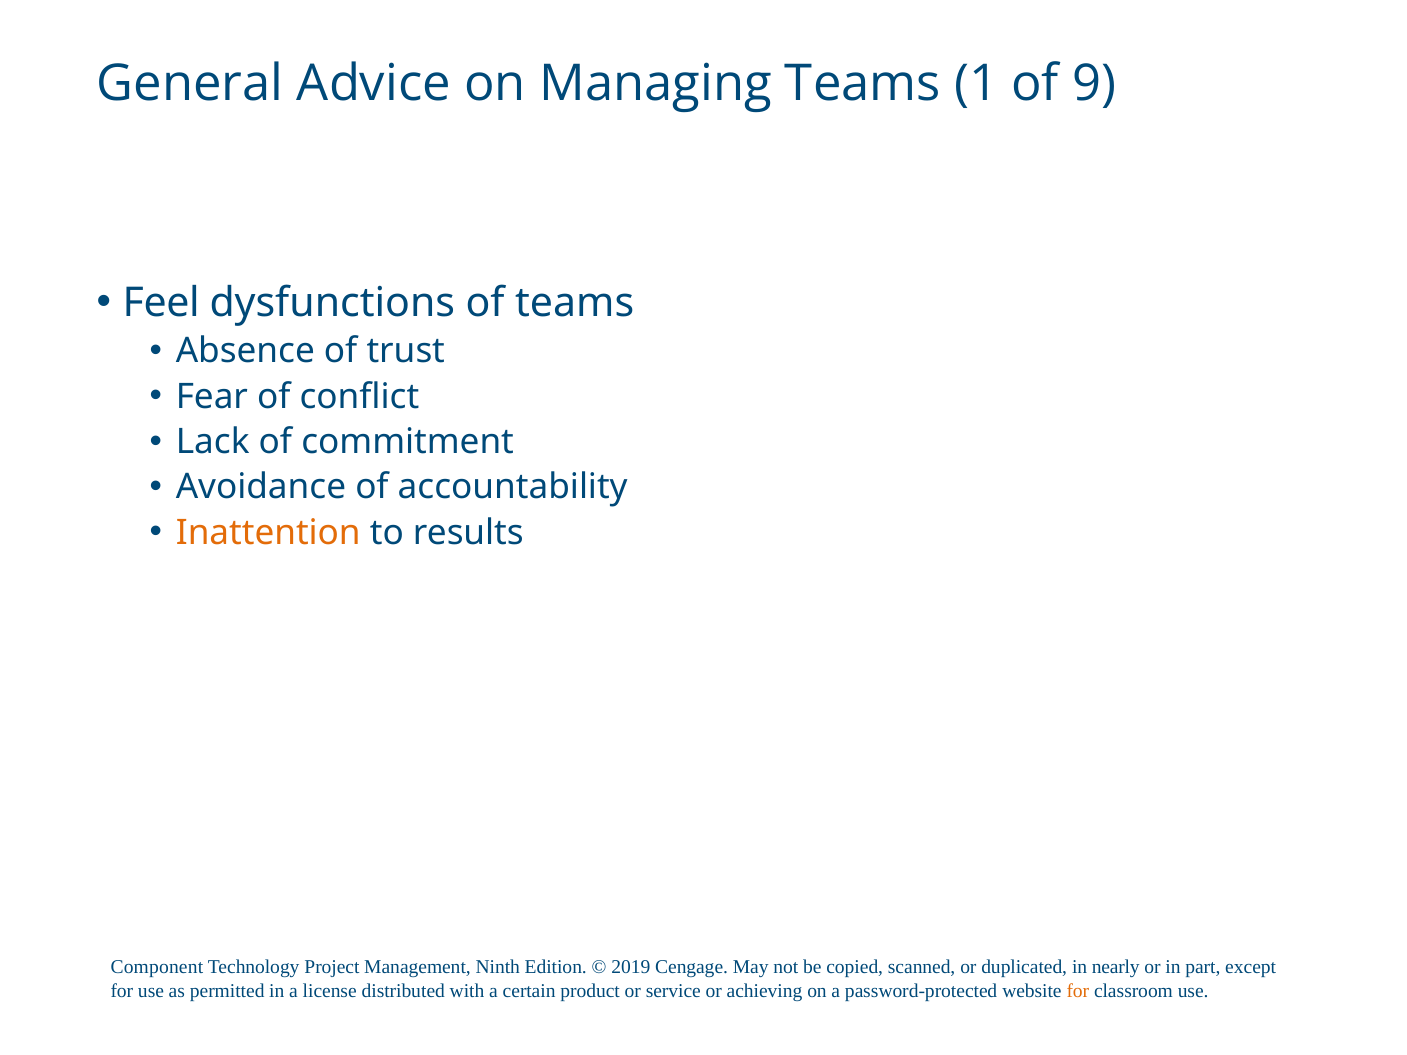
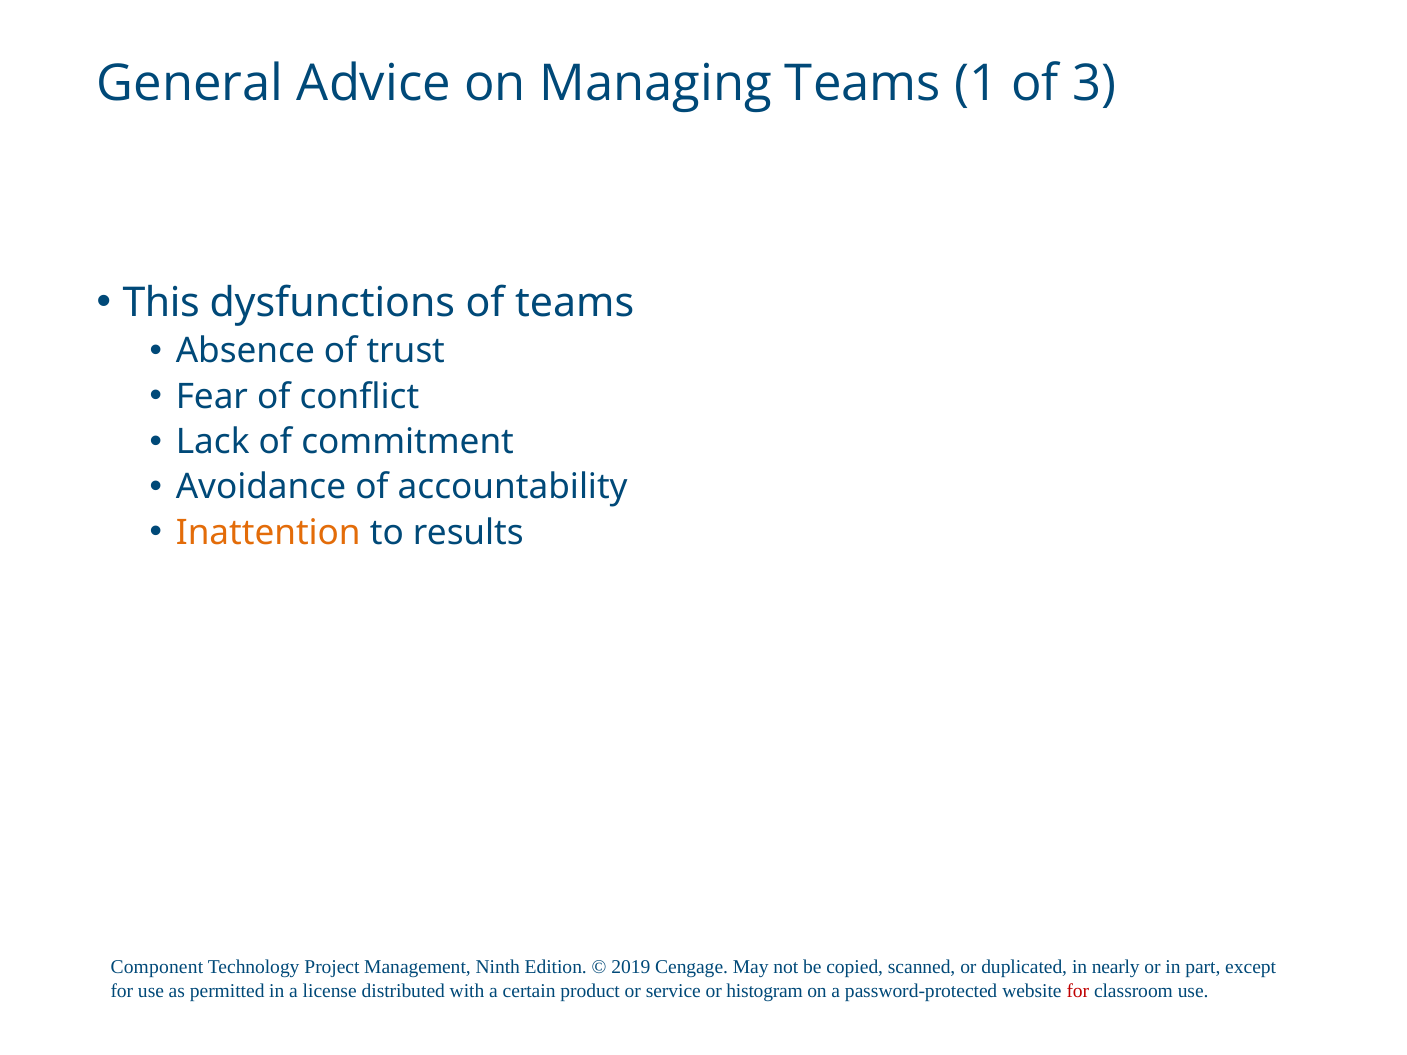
9: 9 -> 3 (1094, 83)
Feel: Feel -> This (161, 303)
achieving: achieving -> histogram (765, 991)
for colour: orange -> red (1078, 991)
